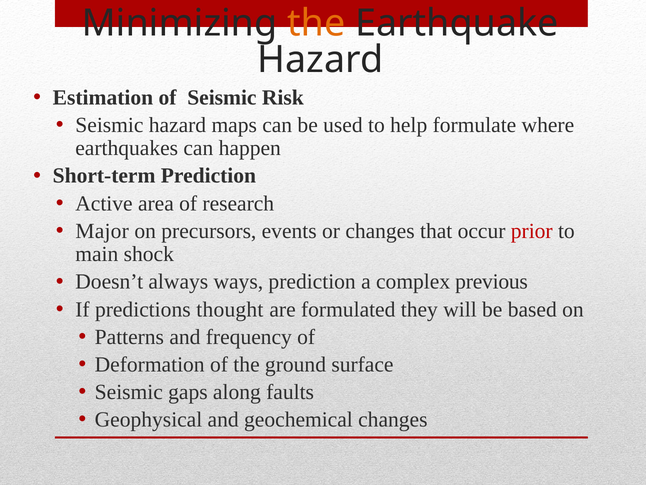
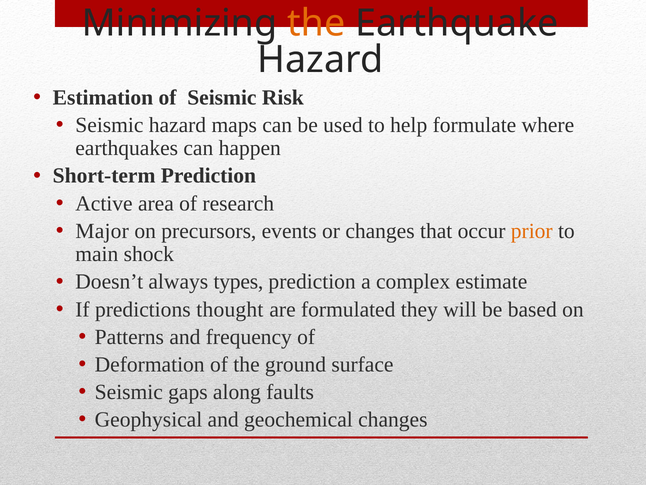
prior colour: red -> orange (532, 231)
ways: ways -> types (238, 282)
previous: previous -> estimate (491, 282)
